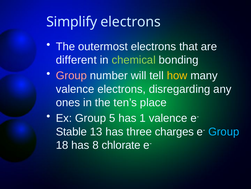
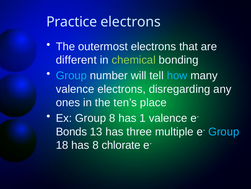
Simplify: Simplify -> Practice (72, 22)
Group colour: pink -> light blue (71, 75)
how colour: yellow -> light blue (177, 75)
Group 5: 5 -> 8 (112, 118)
Stable: Stable -> Bonds (71, 131)
charges: charges -> multiple (174, 131)
